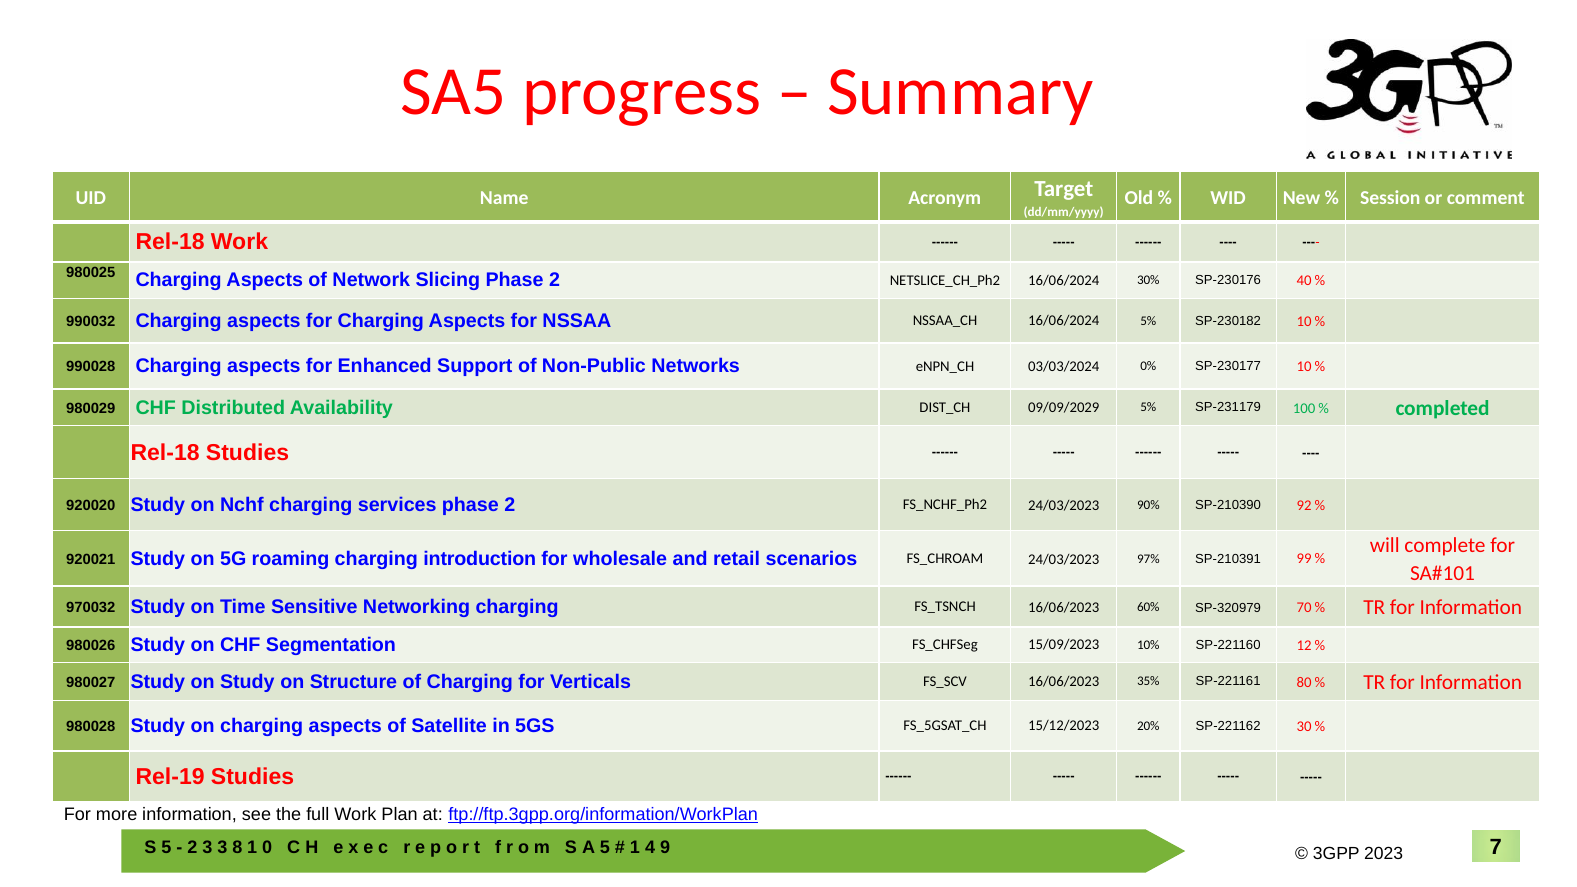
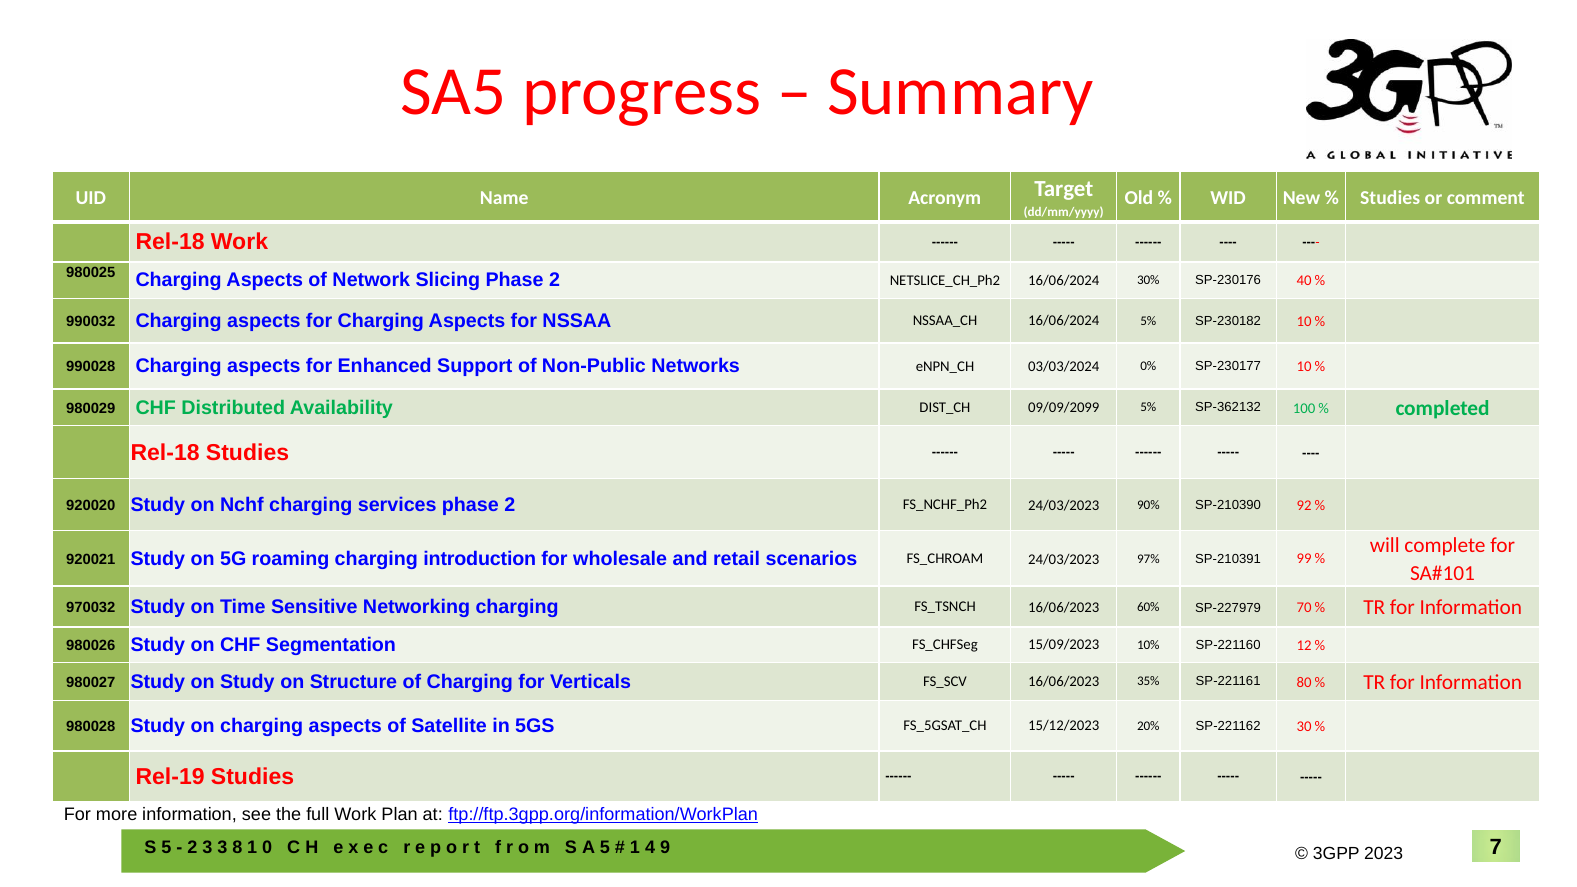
Session: Session -> Studies (1390, 198)
09/09/2029: 09/09/2029 -> 09/09/2099 (1064, 408)
SP-231179: SP-231179 -> SP-362132 (1228, 408)
SP-320979: SP-320979 -> SP-227979 (1228, 608)
